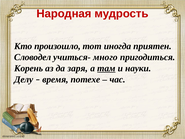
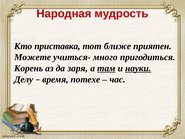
произошло: произошло -> приставка (57, 46)
иногда: иногда -> ближе (117, 46)
Словодел: Словодел -> Можете (33, 57)
науки underline: none -> present (138, 68)
